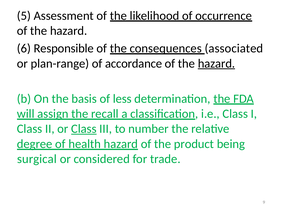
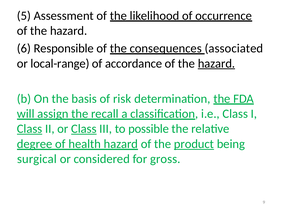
plan-range: plan-range -> local-range (60, 63)
less: less -> risk (122, 98)
Class underline: none -> present (30, 129)
number: number -> possible (149, 129)
product underline: none -> present (194, 144)
trade: trade -> gross (165, 159)
